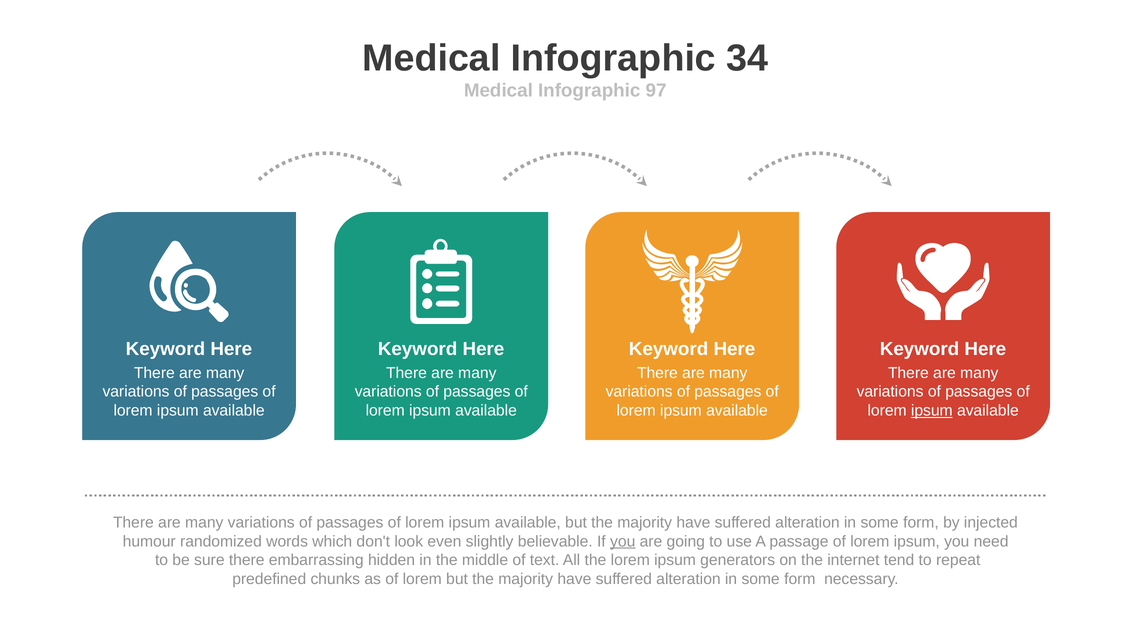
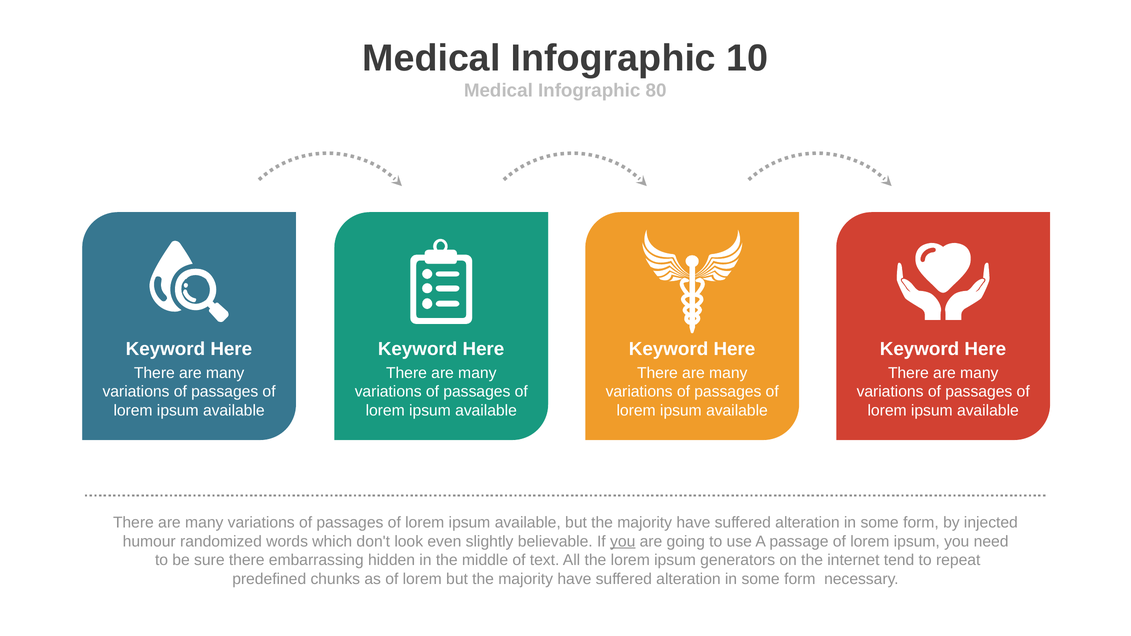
34: 34 -> 10 (747, 58)
97: 97 -> 80 (656, 90)
ipsum underline: present -> none (932, 411)
